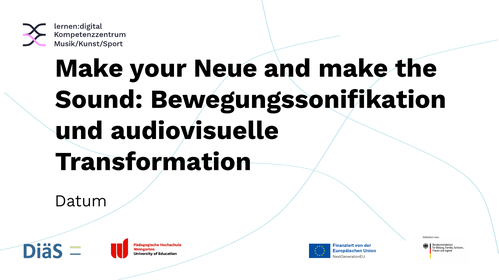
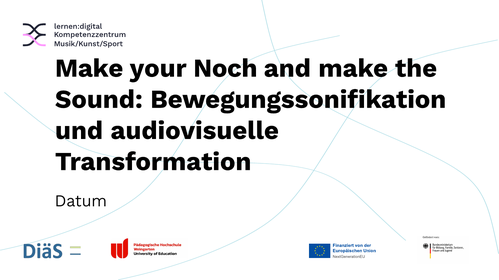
Neue: Neue -> Noch (225, 68)
